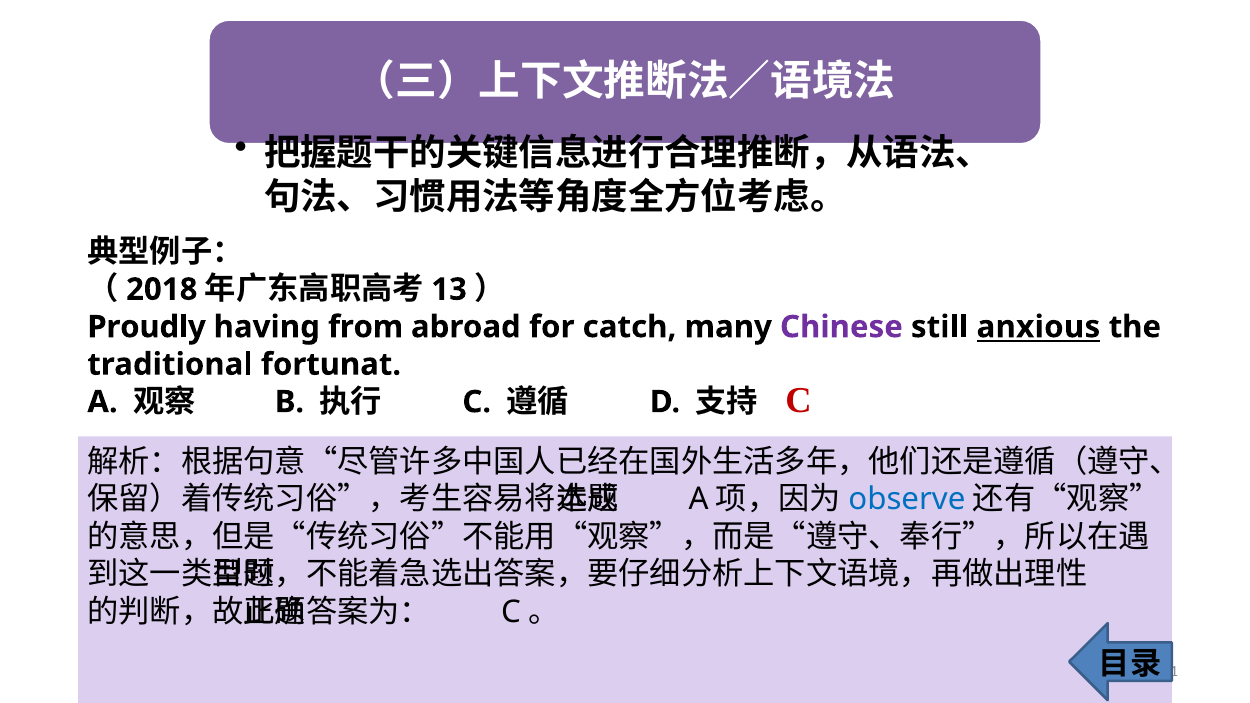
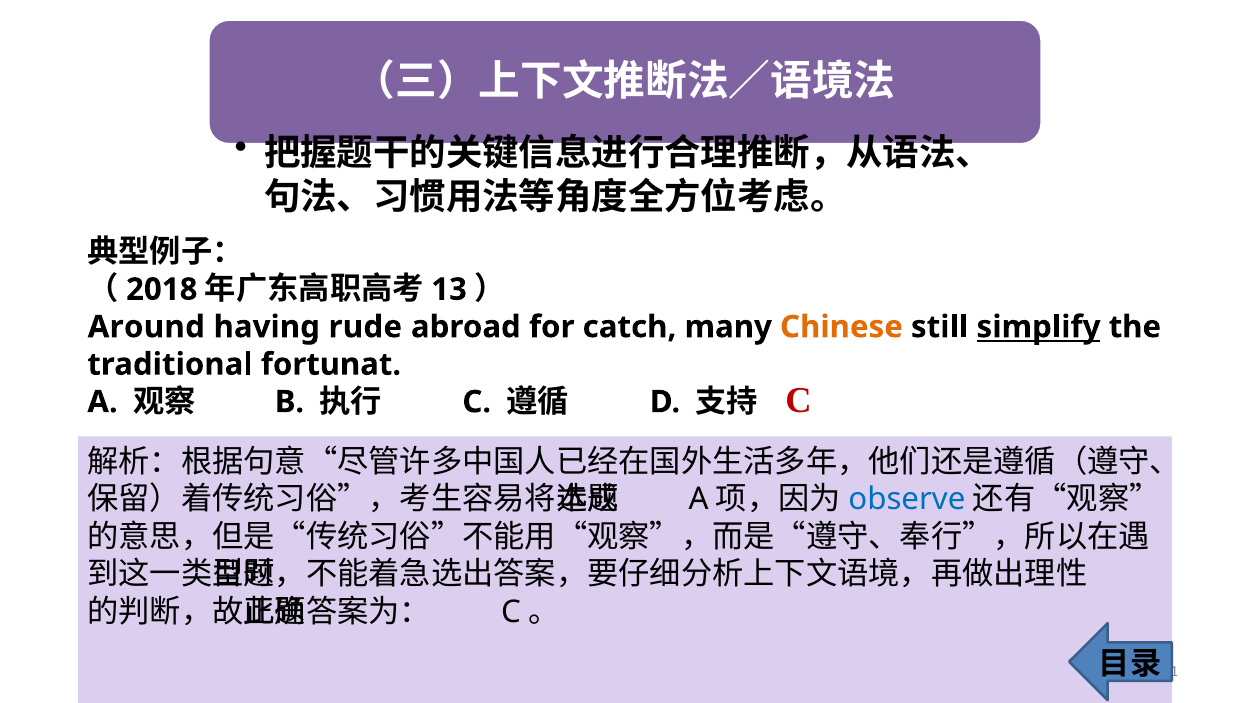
Proudly: Proudly -> Around (146, 327)
from: from -> rude (365, 327)
Chinese colour: purple -> orange (841, 327)
anxious: anxious -> simplify (1039, 327)
